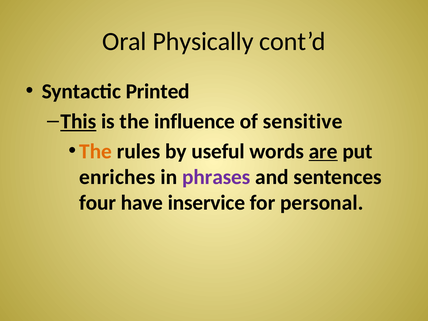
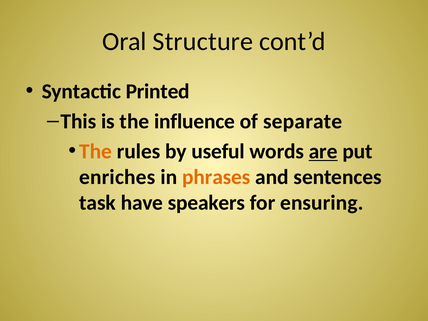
Physically: Physically -> Structure (203, 41)
This underline: present -> none (78, 121)
sensitive: sensitive -> separate (303, 121)
phrases colour: purple -> orange (216, 177)
four: four -> task (98, 203)
inservice: inservice -> speakers (206, 203)
personal: personal -> ensuring (322, 203)
